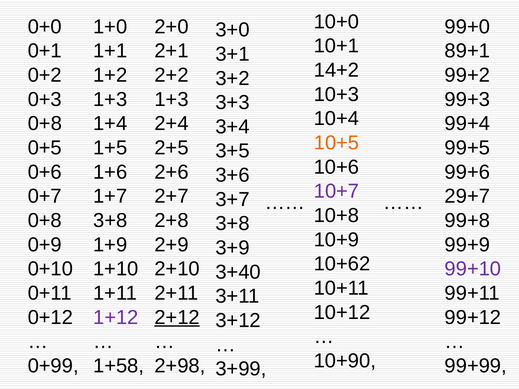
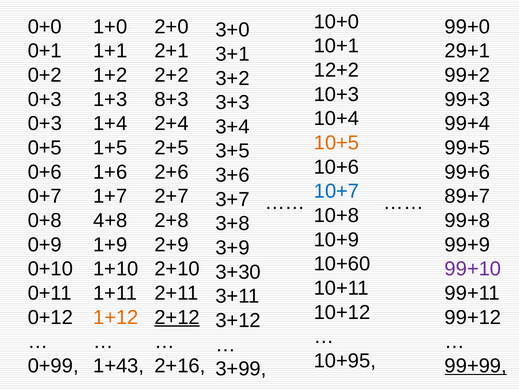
89+1: 89+1 -> 29+1 (467, 51)
14+2: 14+2 -> 12+2 (336, 70)
1+3: 1+3 -> 8+3 (172, 99)
0+8: 0+8 -> 0+3 (45, 124)
10+7 colour: purple -> blue (336, 191)
29+7: 29+7 -> 89+7 (467, 196)
3+8: 3+8 -> 4+8 (110, 221)
10+62: 10+62 -> 10+60 (342, 264)
3+40: 3+40 -> 3+30 (238, 272)
1+12 colour: purple -> orange (116, 318)
10+90: 10+90 -> 10+95 (345, 361)
1+58: 1+58 -> 1+43 (119, 366)
2+98: 2+98 -> 2+16 (180, 366)
99+99 underline: none -> present (476, 366)
